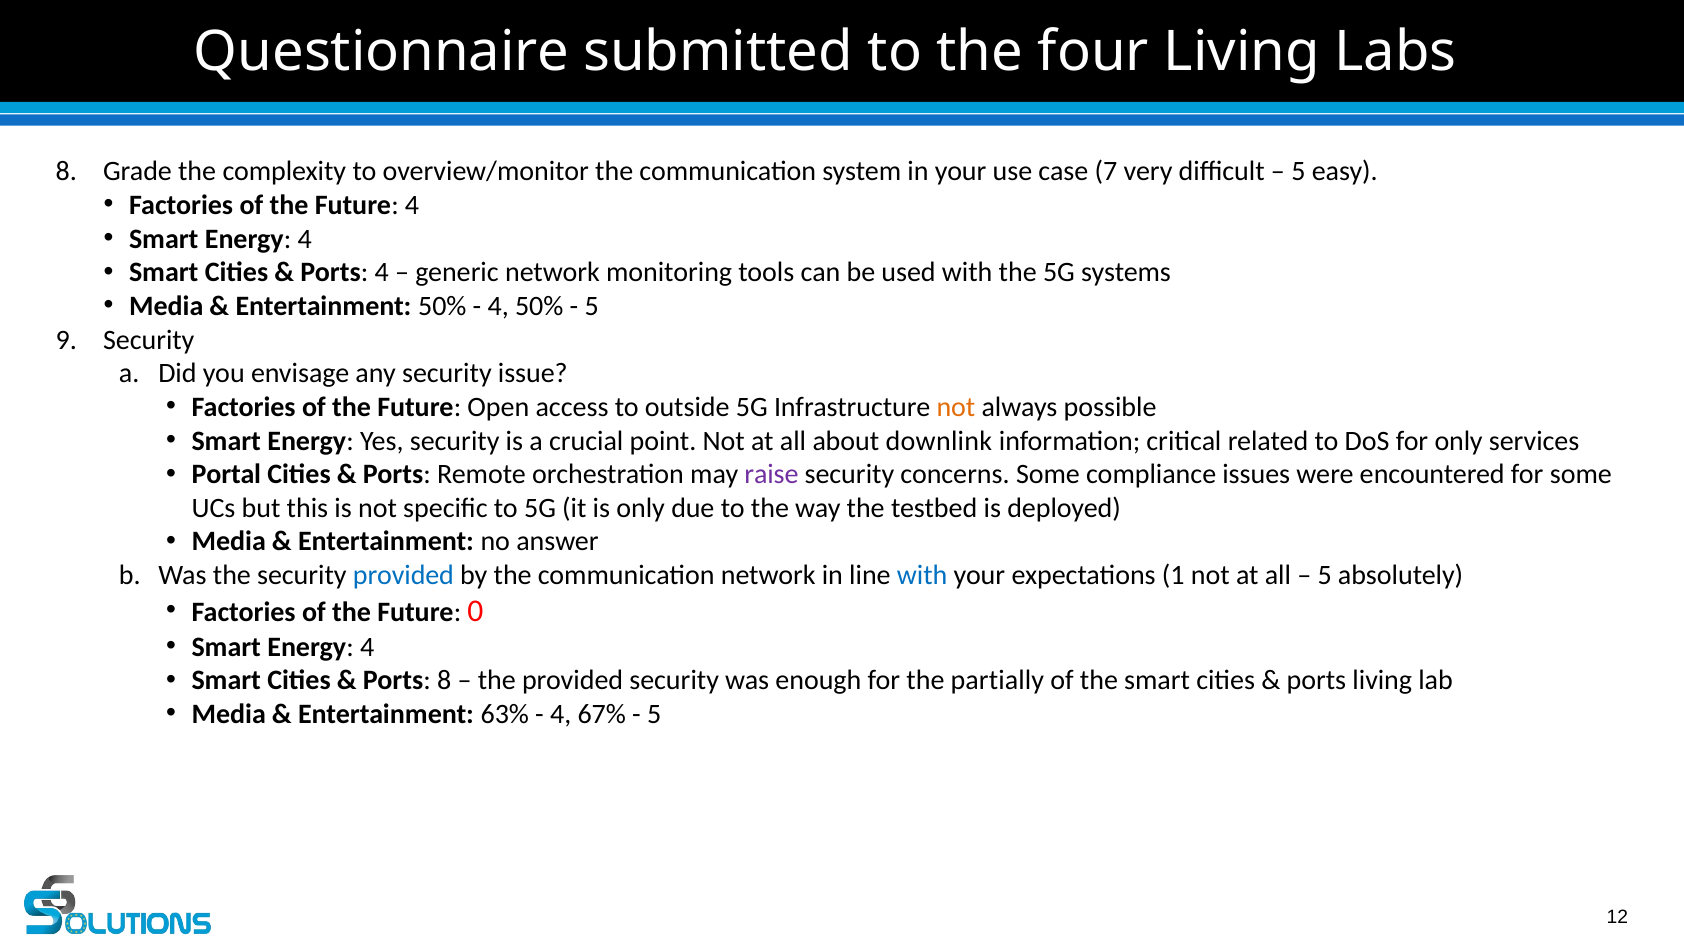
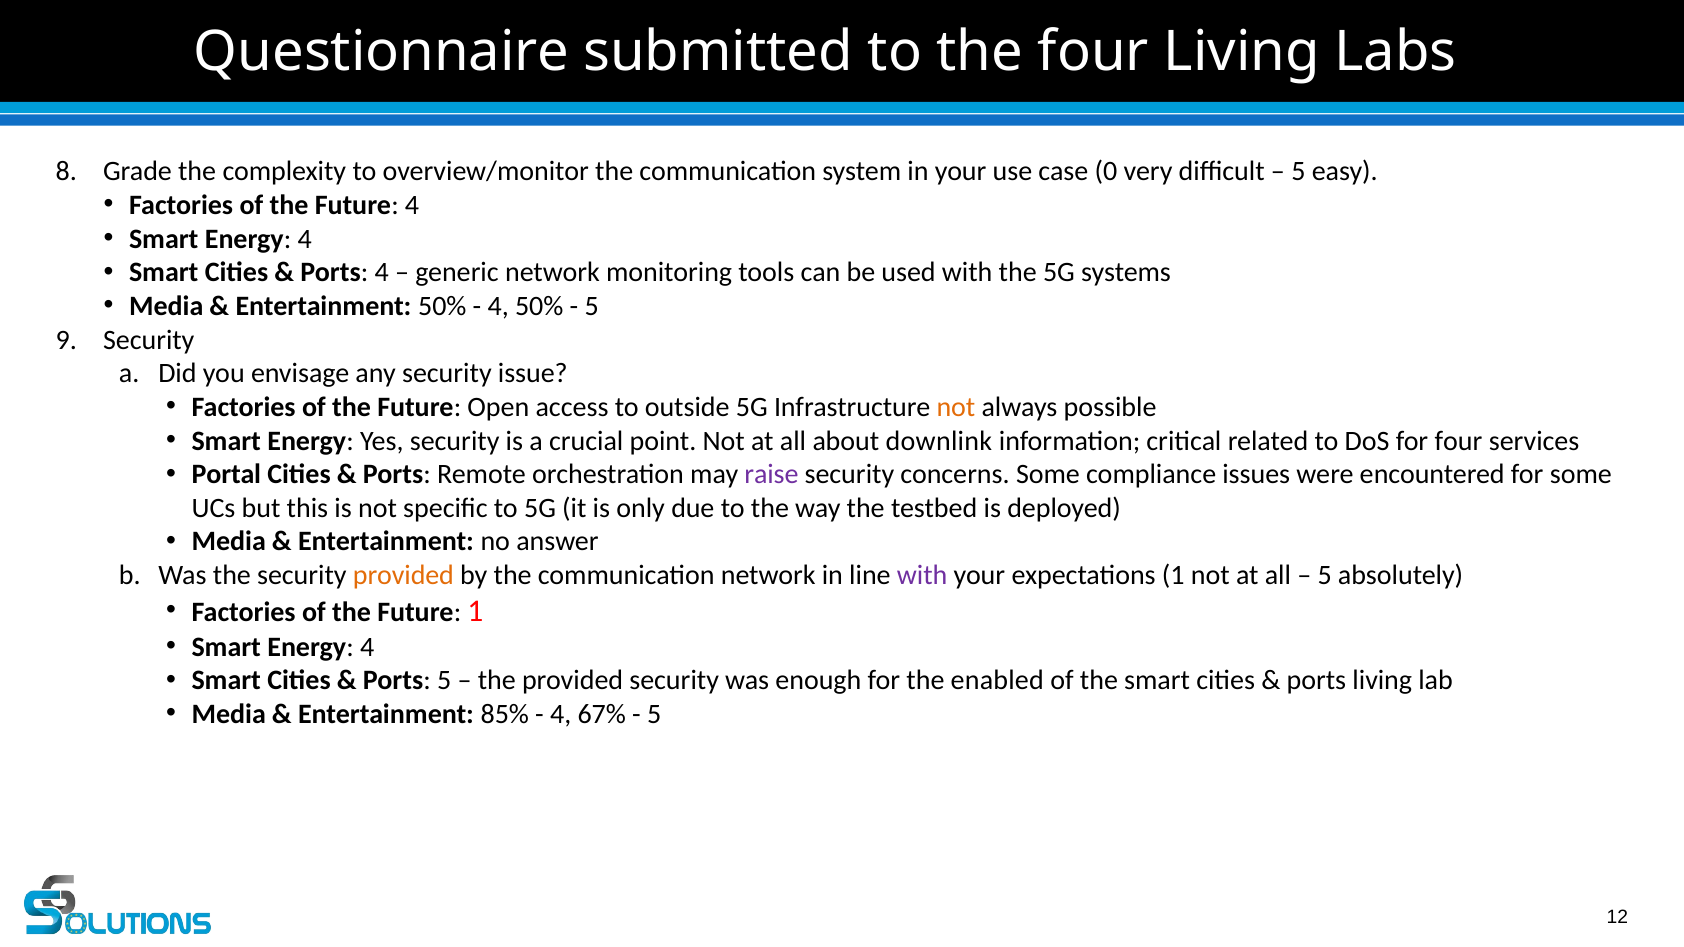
7: 7 -> 0 (1106, 172)
for only: only -> four (1459, 441)
provided colour: blue -> orange (403, 576)
with colour: blue -> purple (922, 576)
Future 0: 0 -> 1 (475, 612)
Ports 8: 8 -> 5 (444, 681)
partially: partially -> enabled (997, 681)
63%: 63% -> 85% (505, 714)
